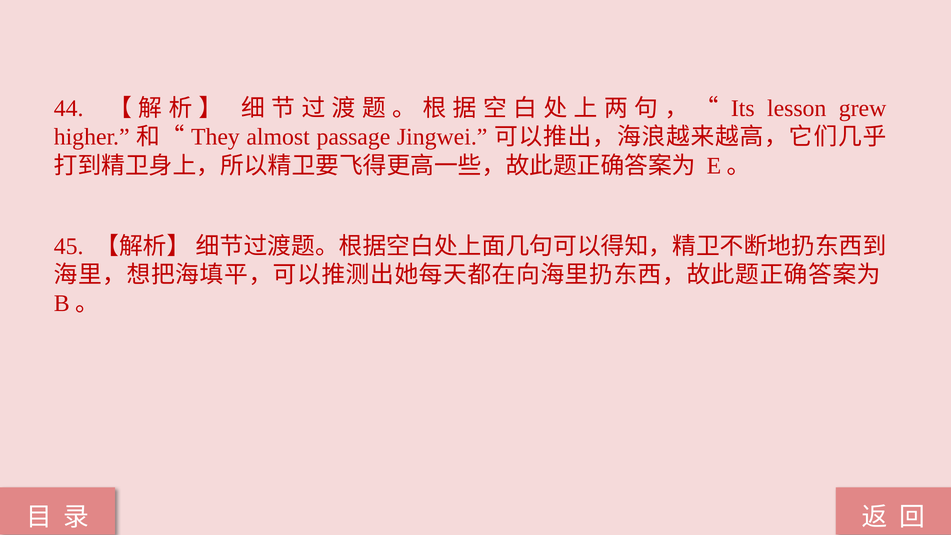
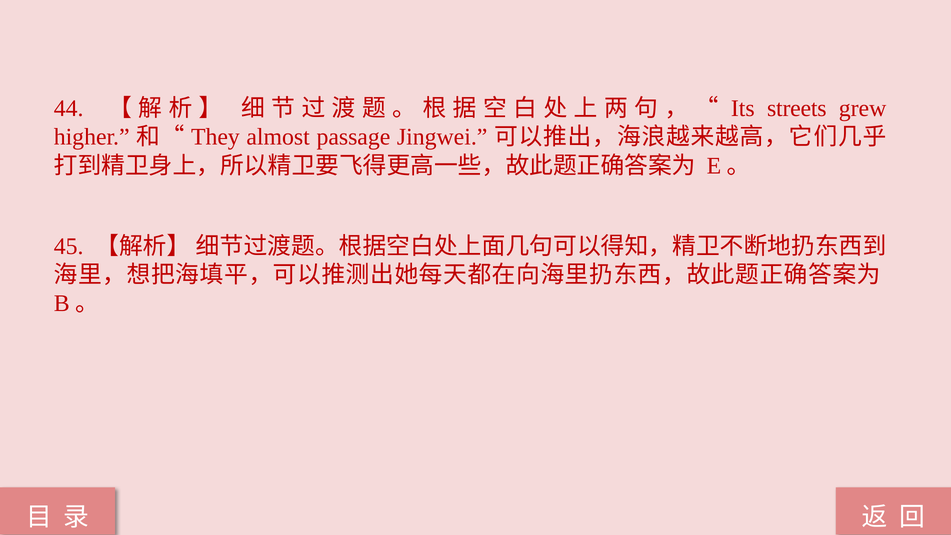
lesson: lesson -> streets (797, 109)
